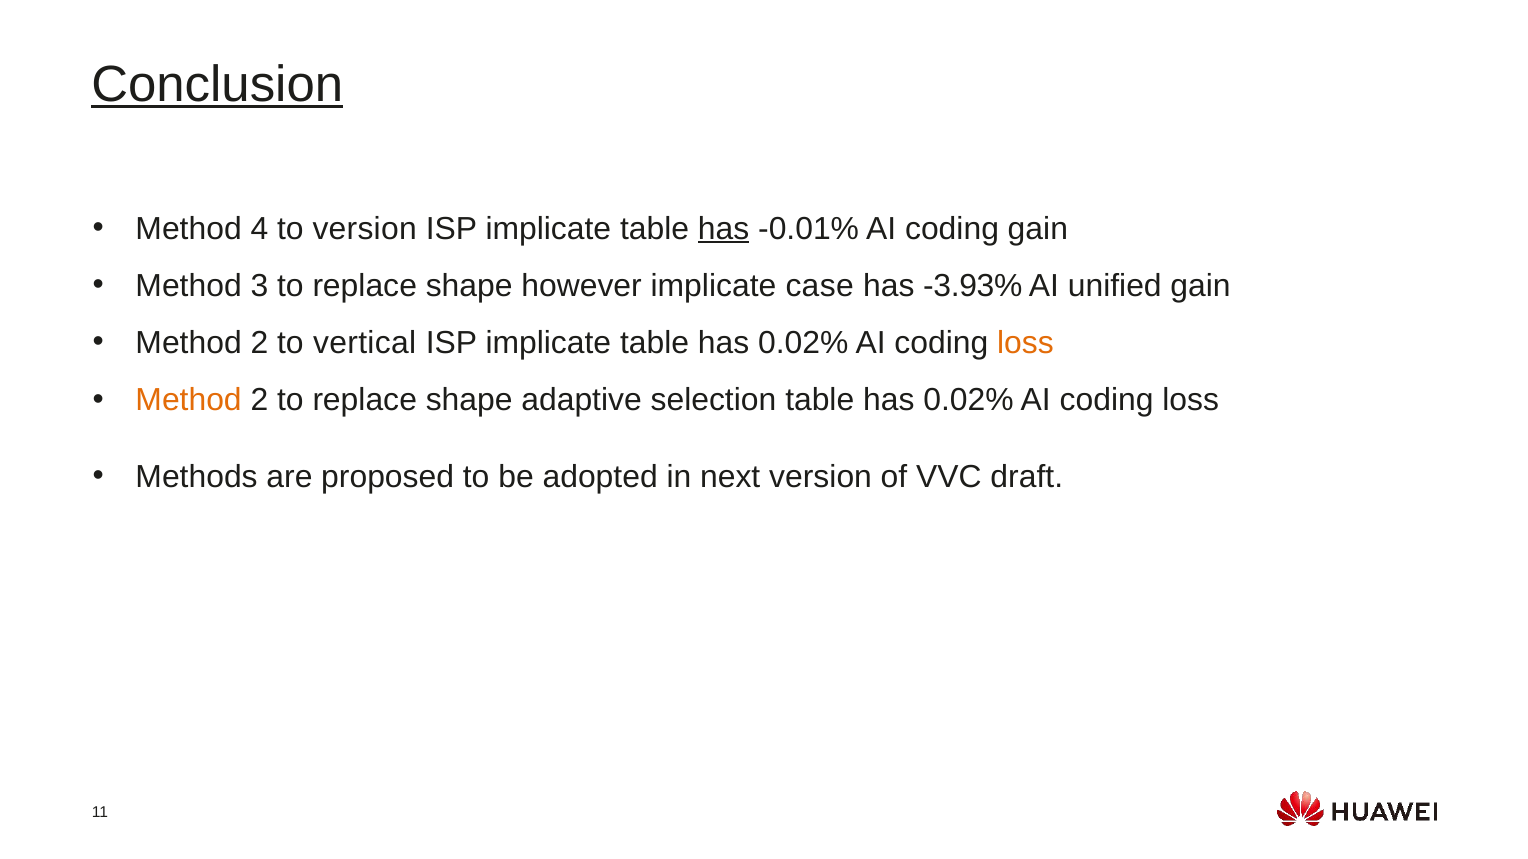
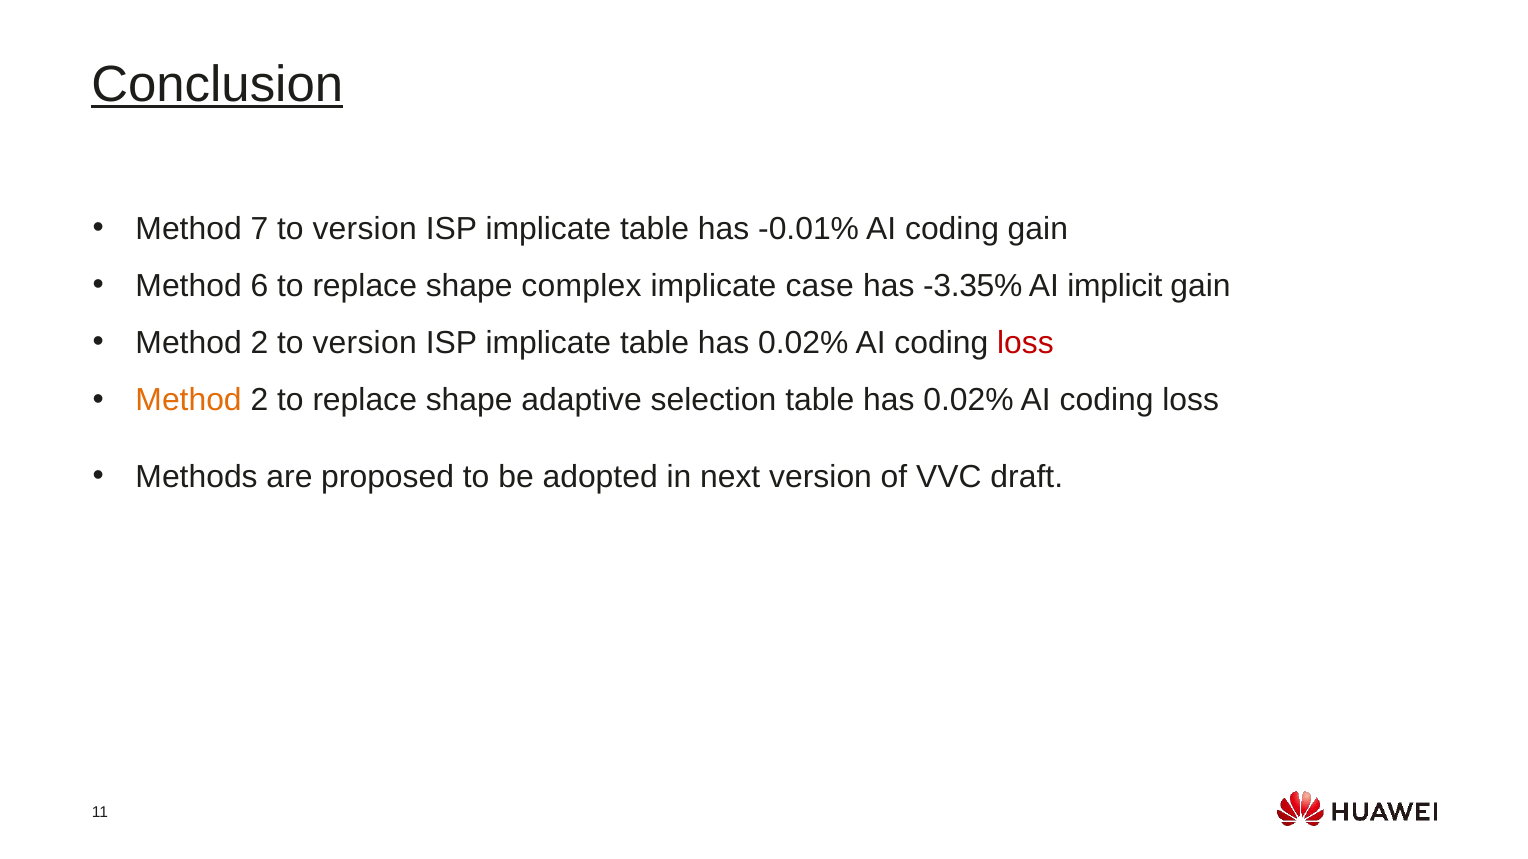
4: 4 -> 7 (259, 229)
has underline: present -> none (724, 229)
3: 3 -> 6 (259, 286)
however: however -> complex (581, 286)
-3.93%: -3.93% -> -3.35% (973, 286)
unified: unified -> implicit (1115, 286)
2 to vertical: vertical -> version (365, 343)
loss colour: orange -> red (1025, 343)
